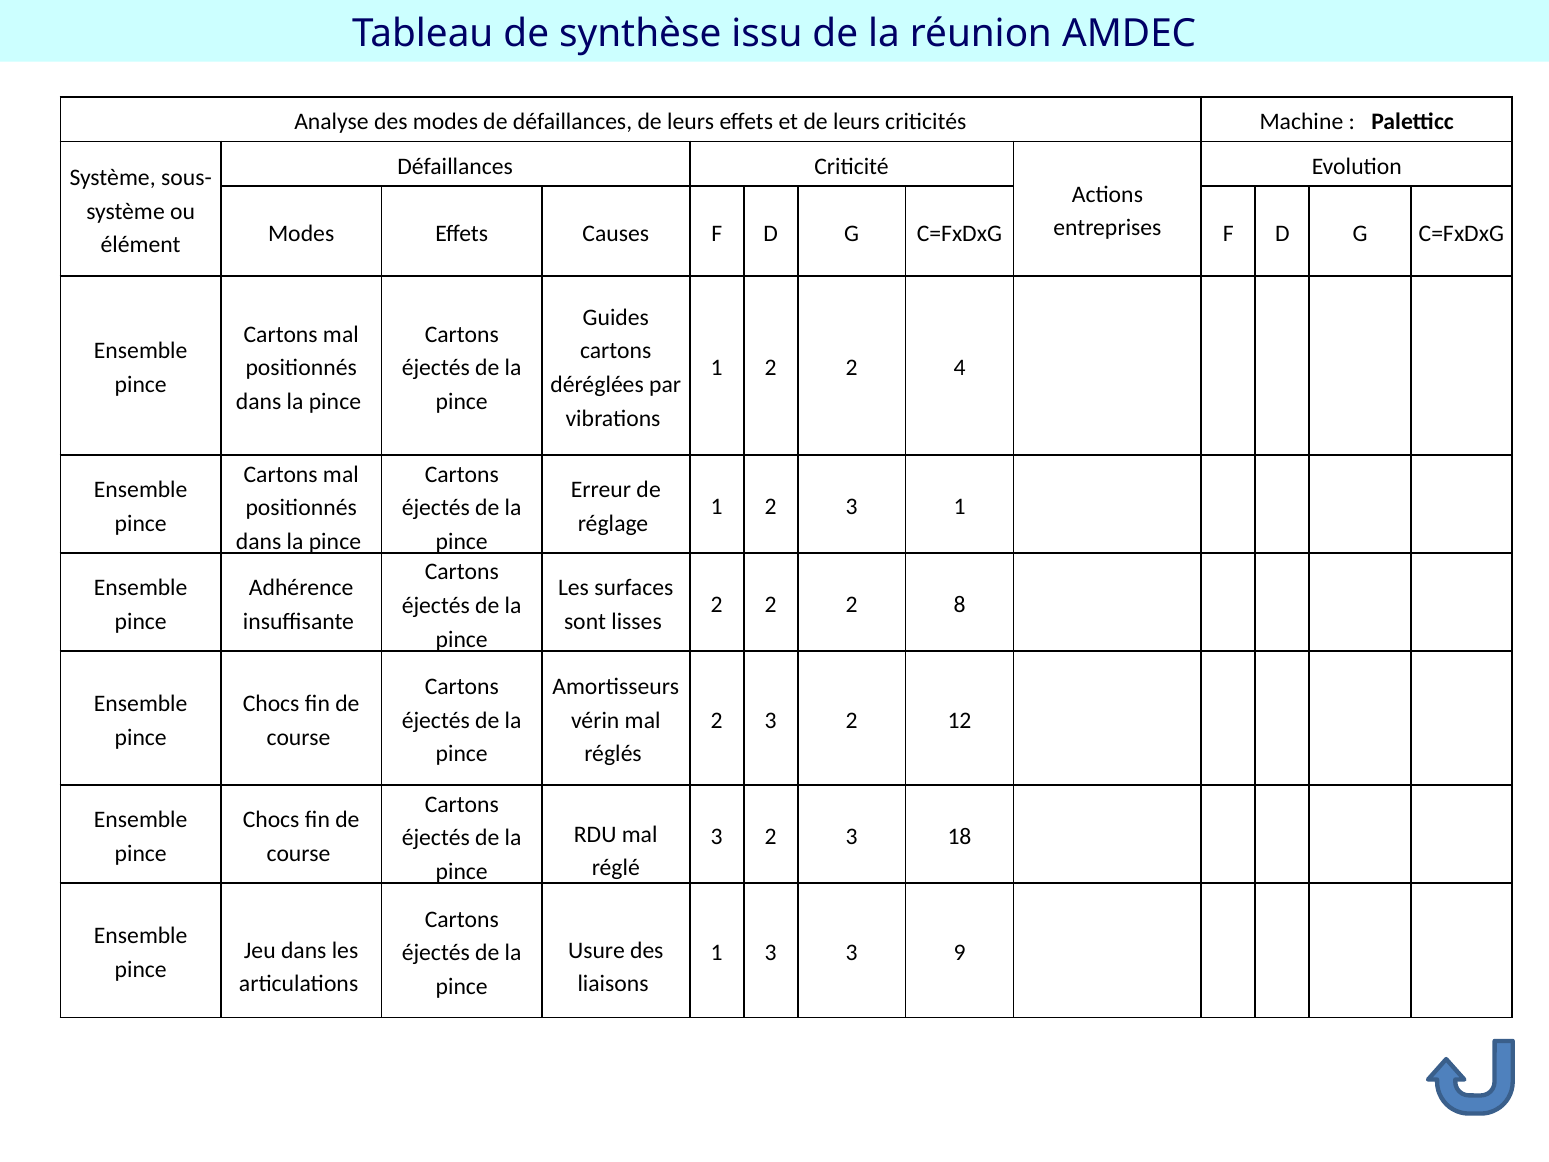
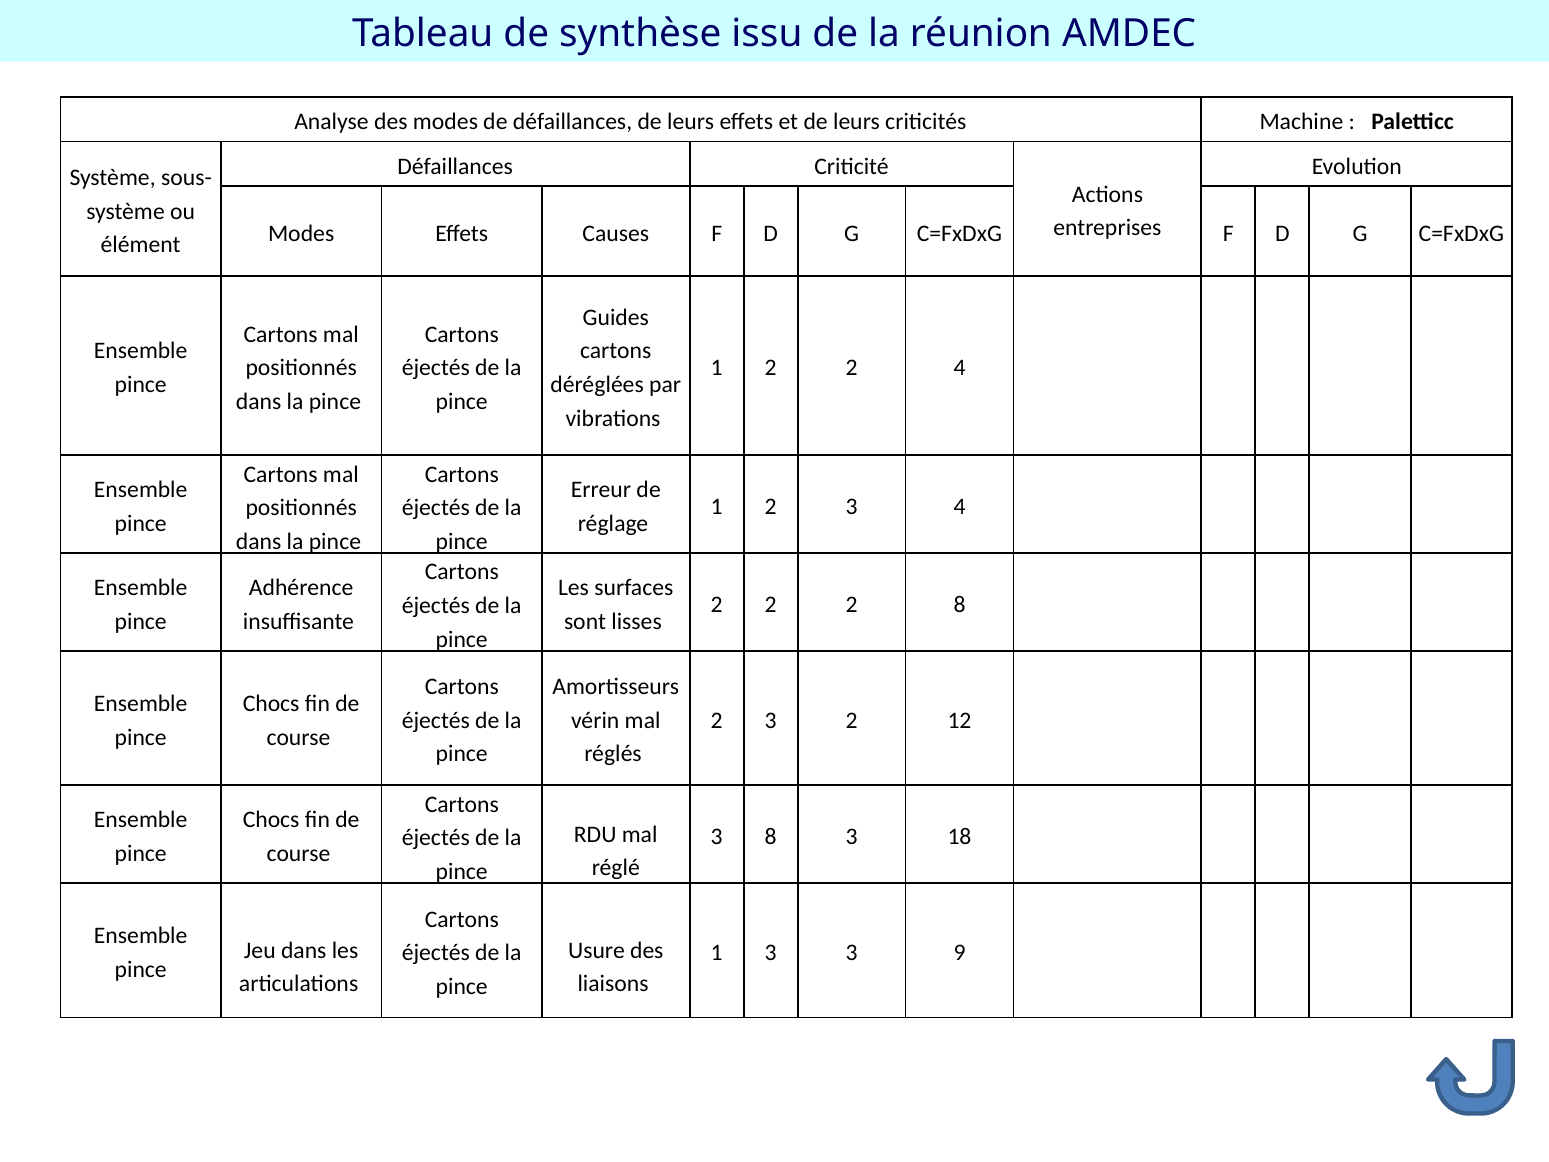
3 1: 1 -> 4 (960, 506)
2: 2 -> 8 (771, 837)
